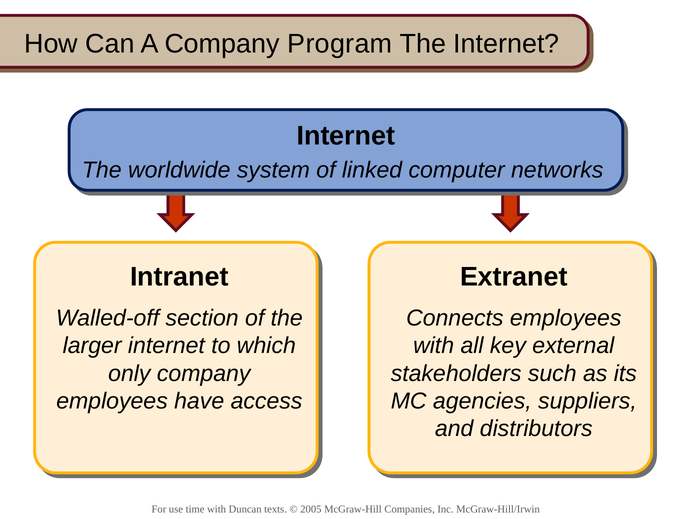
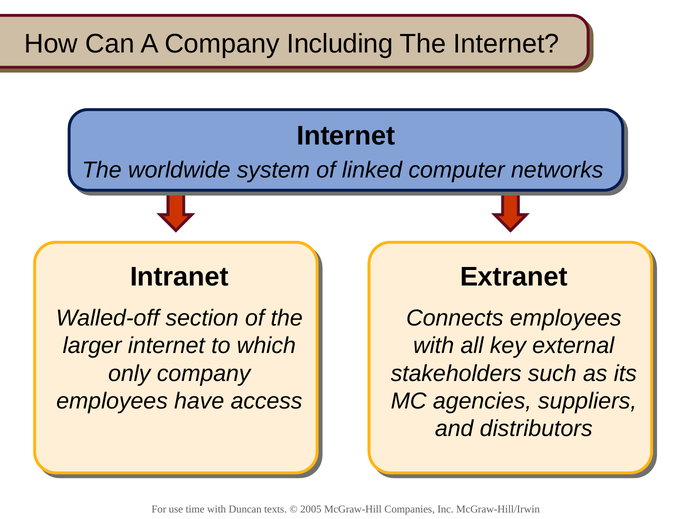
Program: Program -> Including (340, 44)
